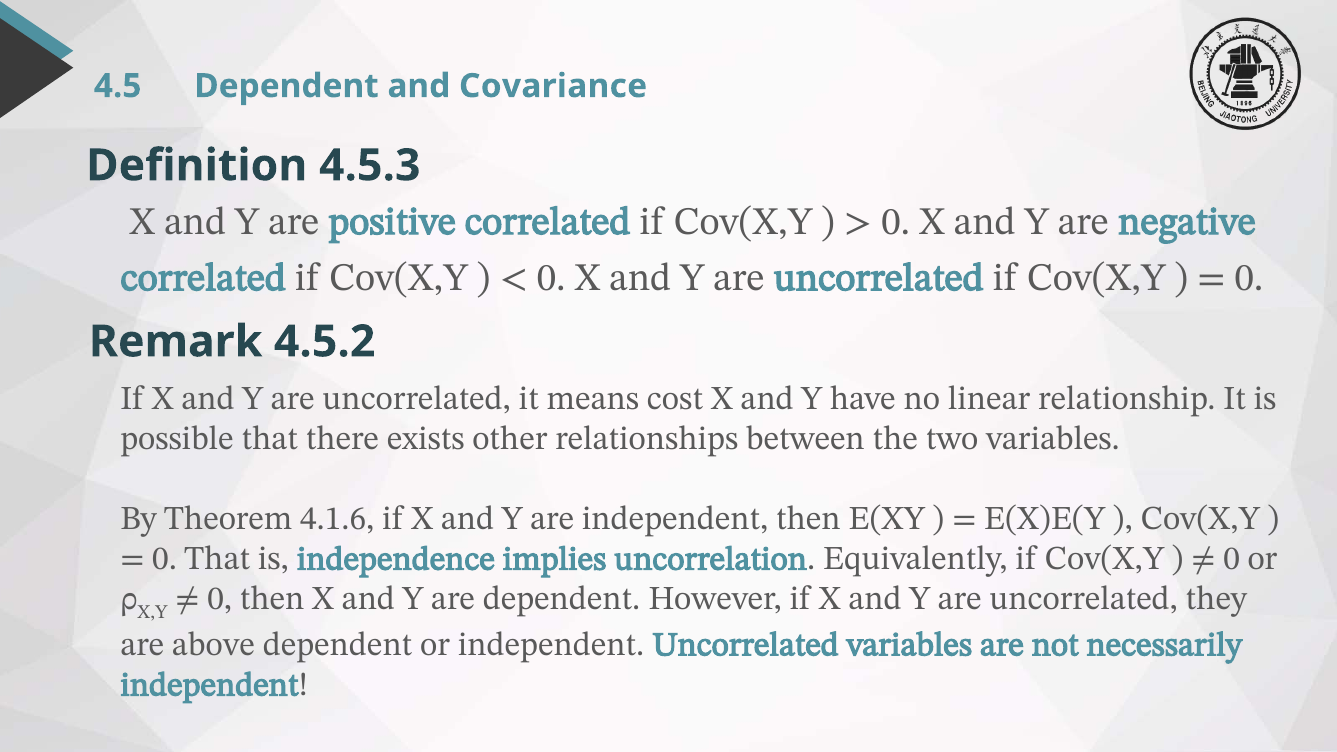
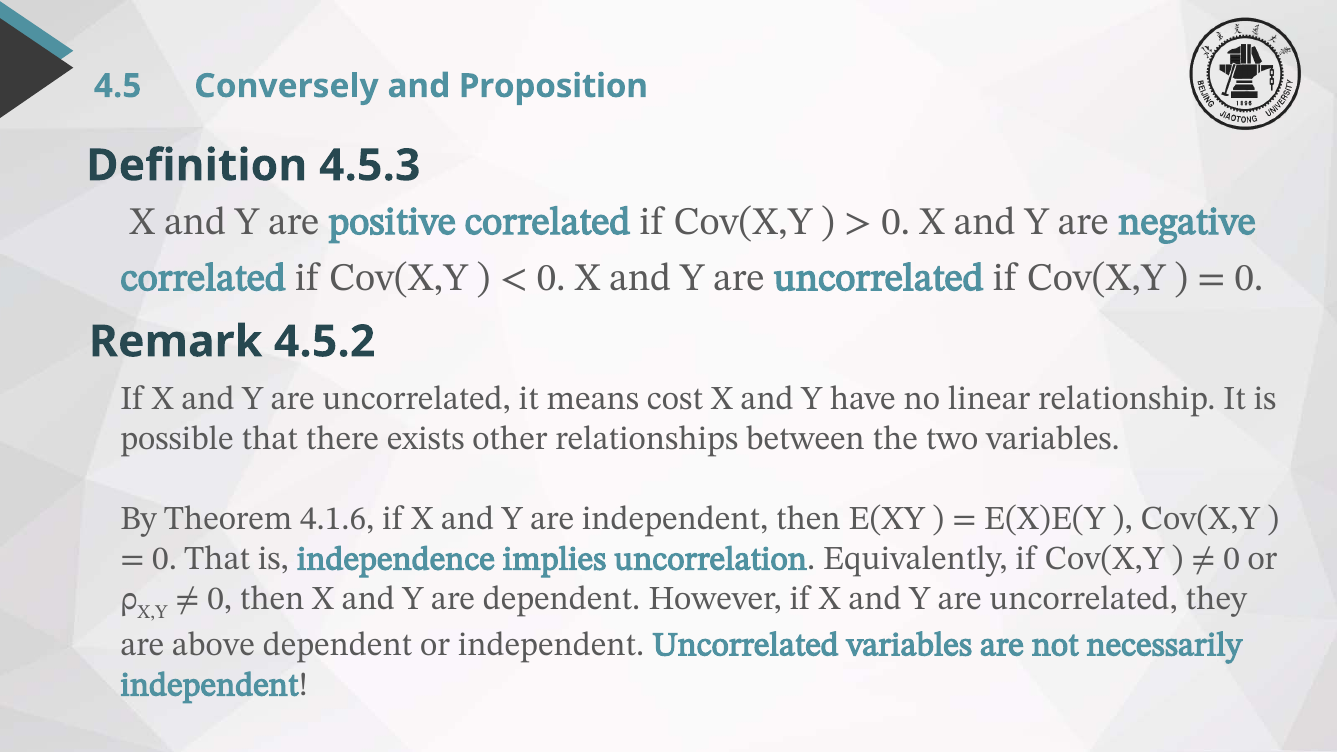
4.5 Dependent: Dependent -> Conversely (286, 86)
Covariance: Covariance -> Proposition (553, 86)
